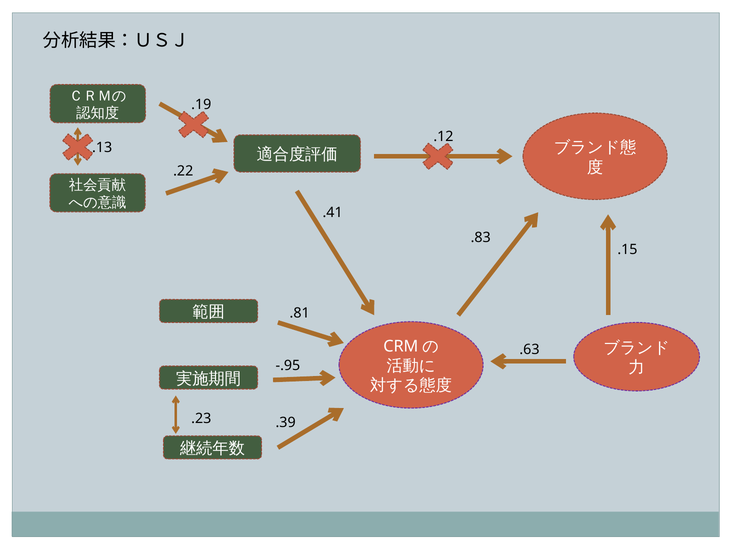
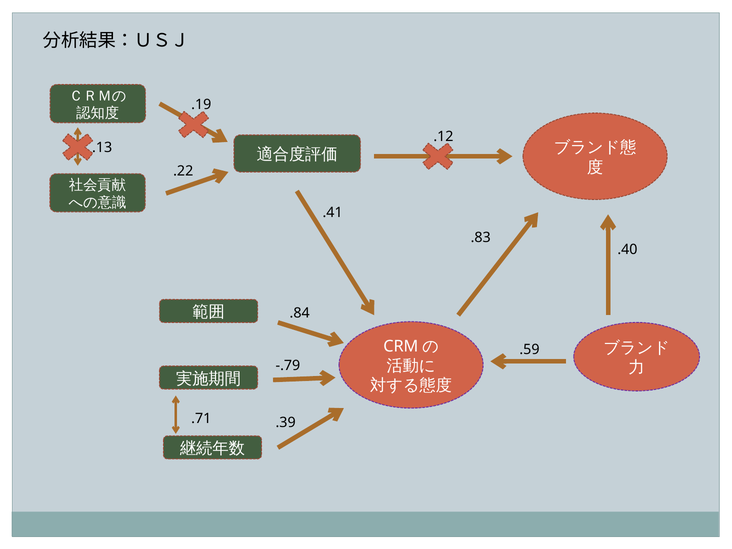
.15: .15 -> .40 (627, 250)
.81: .81 -> .84 (300, 313)
.63: .63 -> .59 (529, 350)
-.95: -.95 -> -.79 (288, 366)
.23: .23 -> .71 (201, 418)
